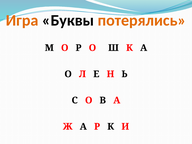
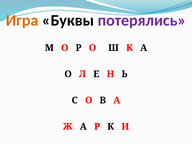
потерялись colour: orange -> purple (142, 20)
